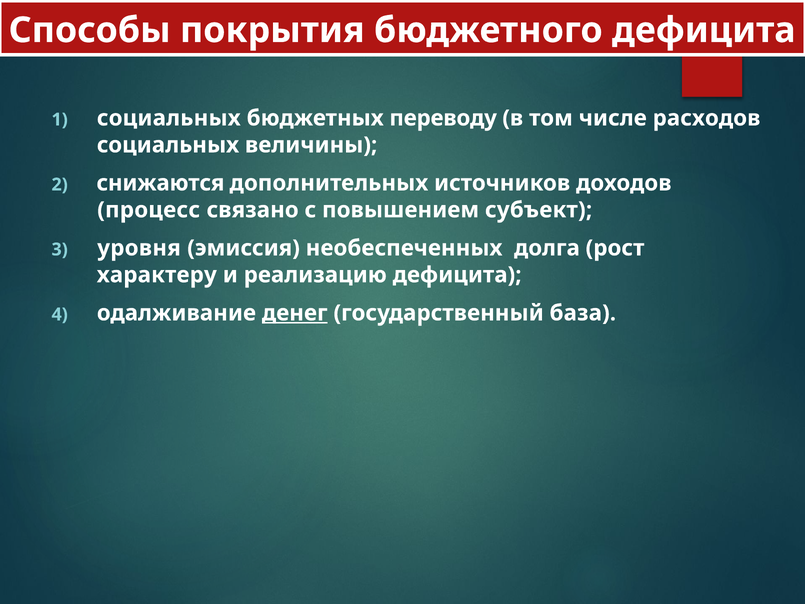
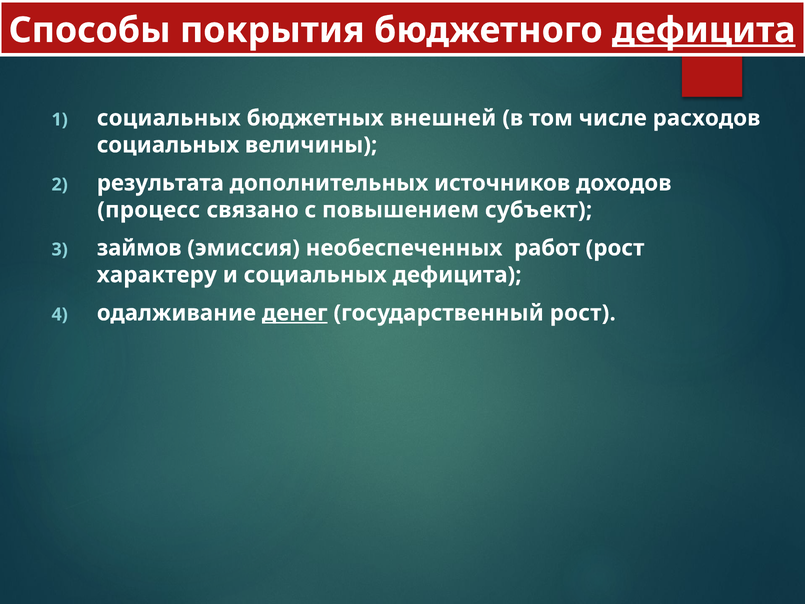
дефицита underline: none -> present (704, 30)
переводу: переводу -> внешней (443, 118)
снижаются: снижаются -> результата (160, 183)
уровня: уровня -> займов (139, 248)
долга: долга -> работ (547, 248)
и реализацию: реализацию -> социальных (315, 275)
государственный база: база -> рост (583, 313)
